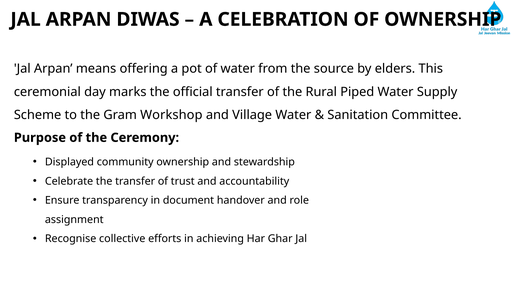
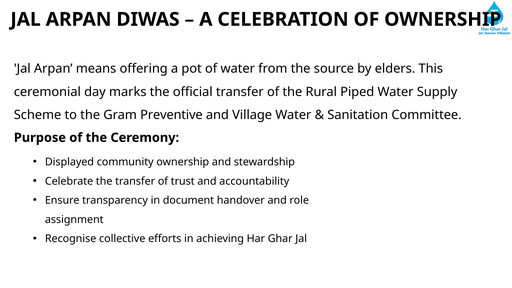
Workshop: Workshop -> Preventive (171, 115)
